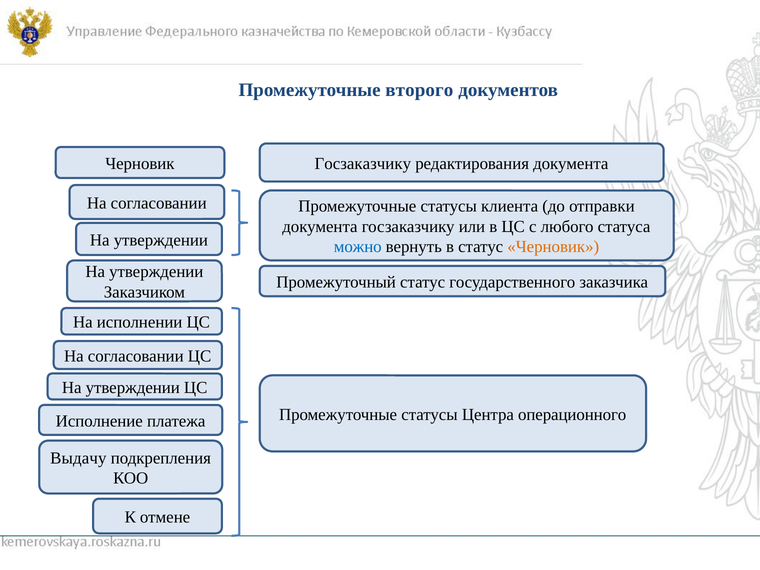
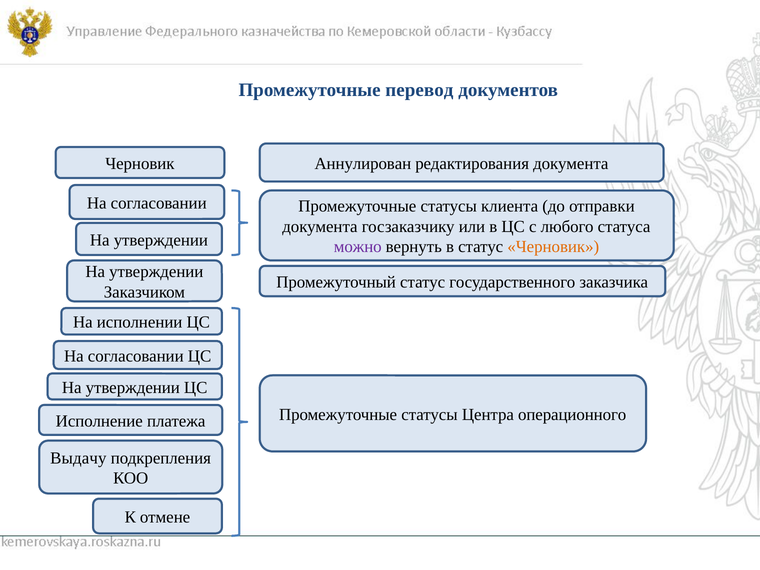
второго: второго -> перевод (419, 90)
Госзаказчику: Госзаказчику -> Аннулирован (363, 164)
можно colour: blue -> purple (358, 247)
